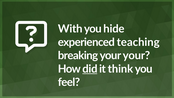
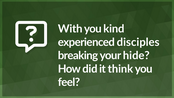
hide: hide -> kind (114, 29)
teaching: teaching -> disciples (138, 42)
your your: your -> hide (136, 56)
did underline: present -> none (90, 69)
